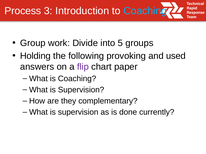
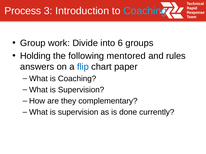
5: 5 -> 6 (120, 43)
provoking: provoking -> mentored (126, 56)
used: used -> rules (176, 56)
flip colour: purple -> blue (83, 67)
